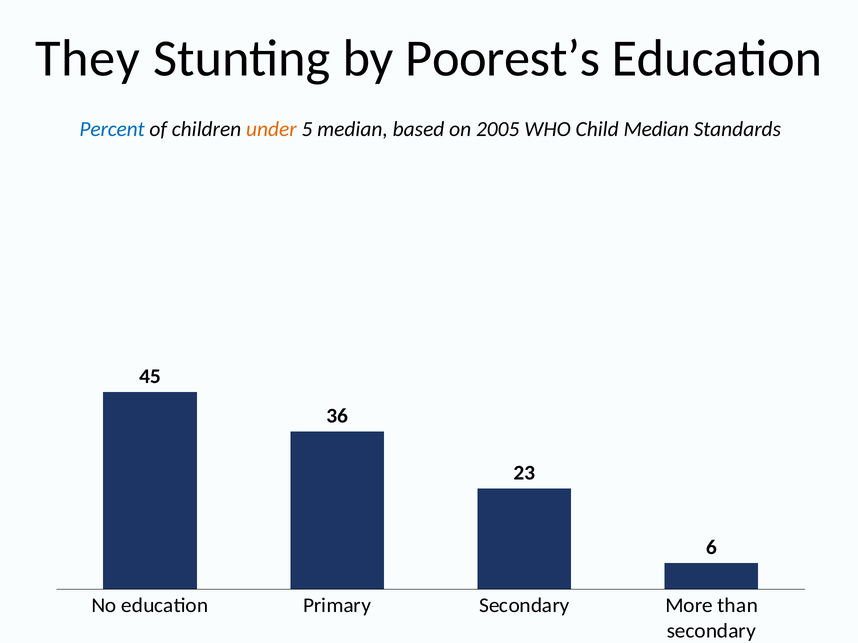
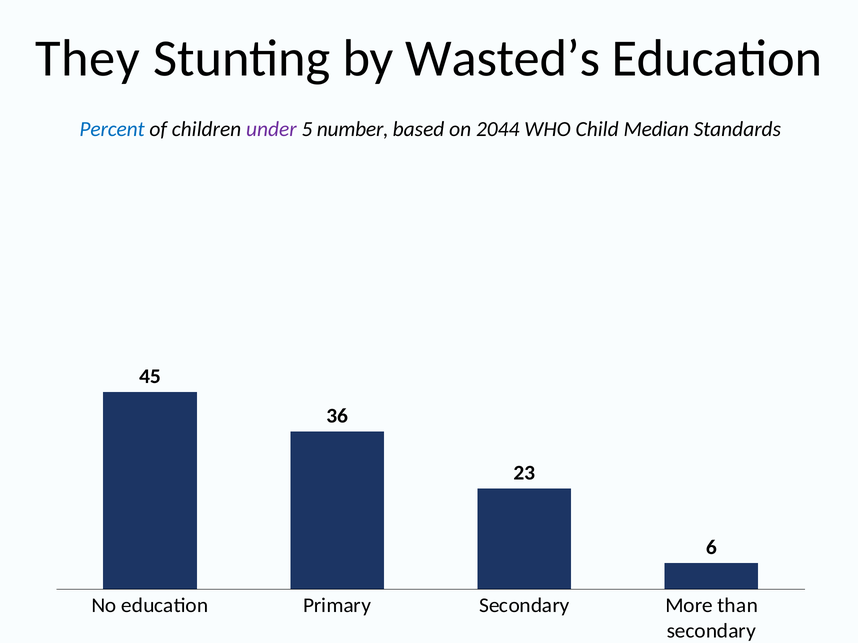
Poorest’s: Poorest’s -> Wasted’s (503, 59)
under colour: orange -> purple (271, 130)
5 median: median -> number (353, 130)
2005: 2005 -> 2044 (498, 130)
